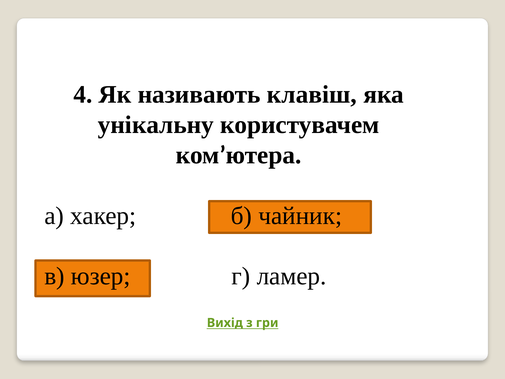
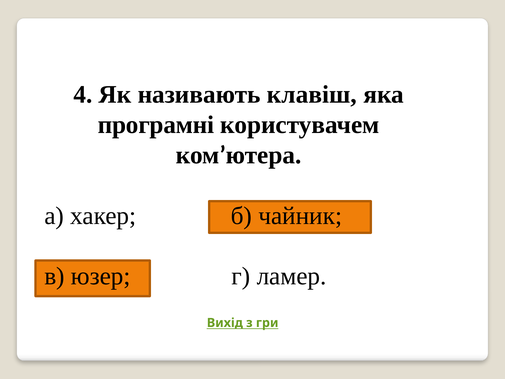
унікальну: унікальну -> програмні (156, 125)
